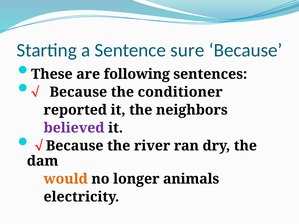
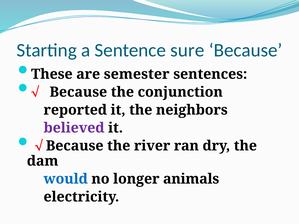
following: following -> semester (137, 74)
conditioner: conditioner -> conjunction (180, 92)
would colour: orange -> blue (66, 179)
